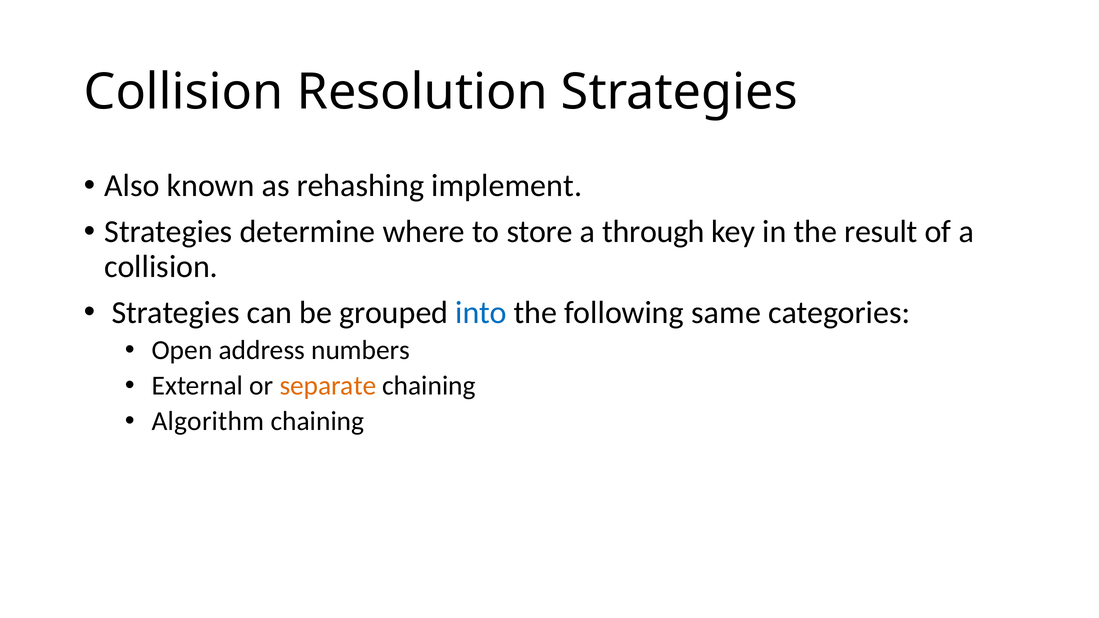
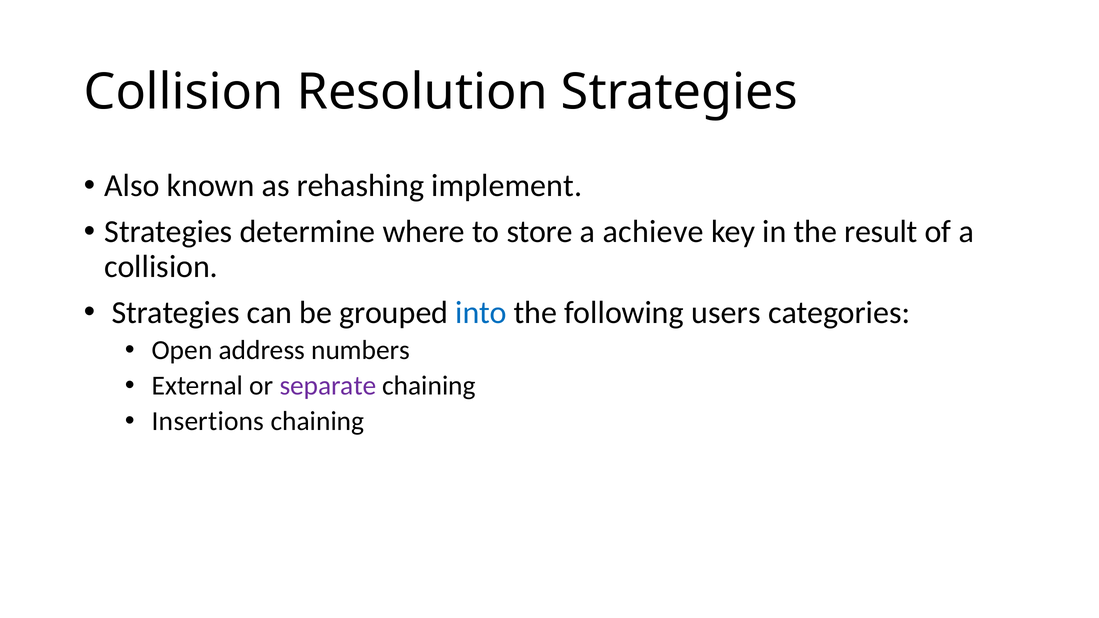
through: through -> achieve (653, 232)
same: same -> users (726, 313)
separate colour: orange -> purple (328, 386)
Algorithm: Algorithm -> Insertions (208, 421)
